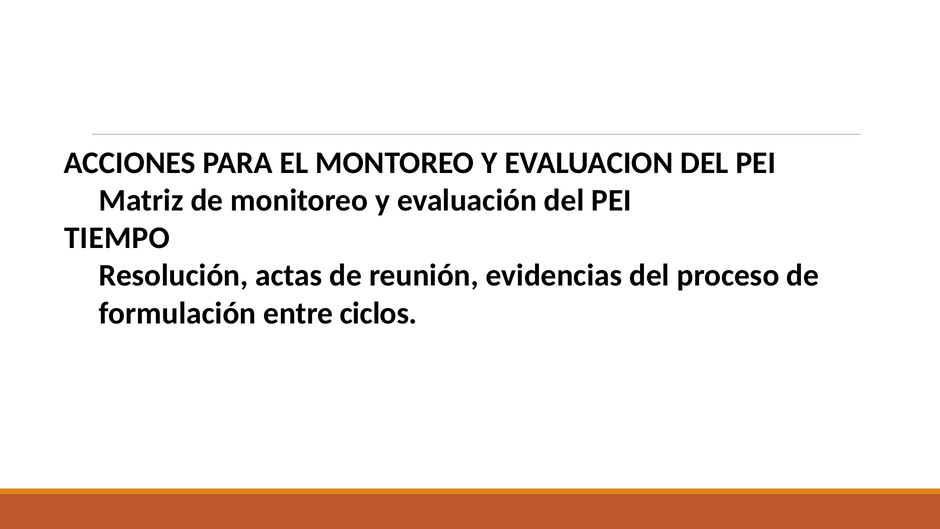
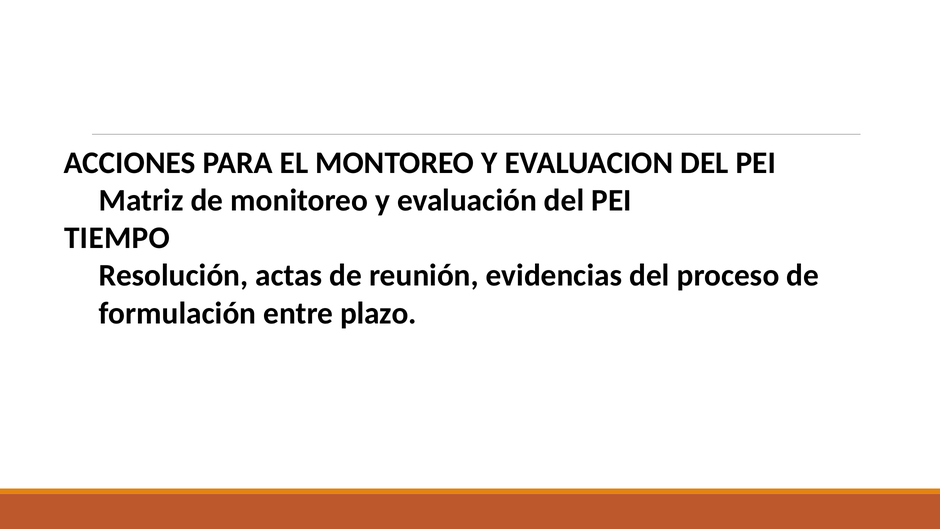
ciclos: ciclos -> plazo (378, 313)
